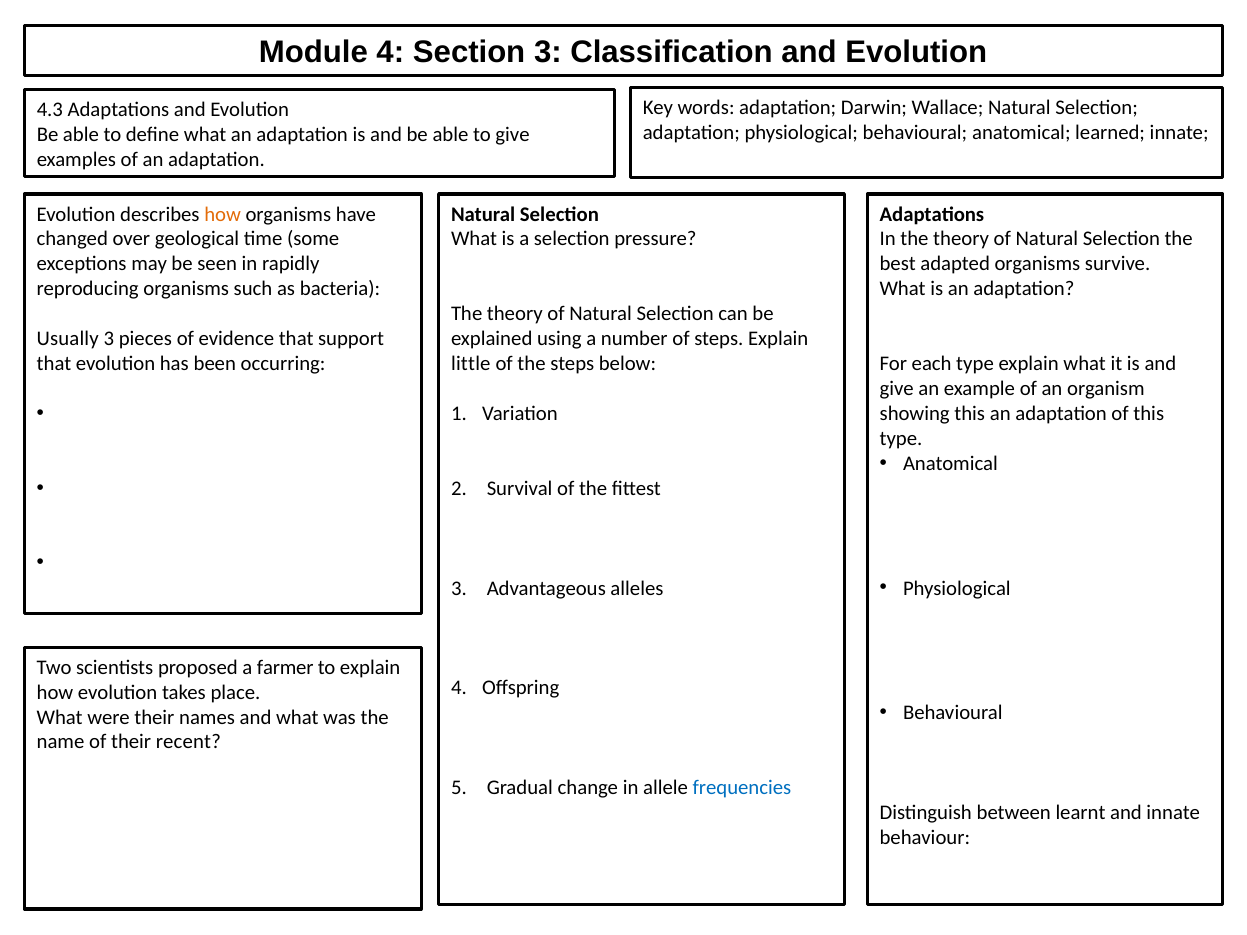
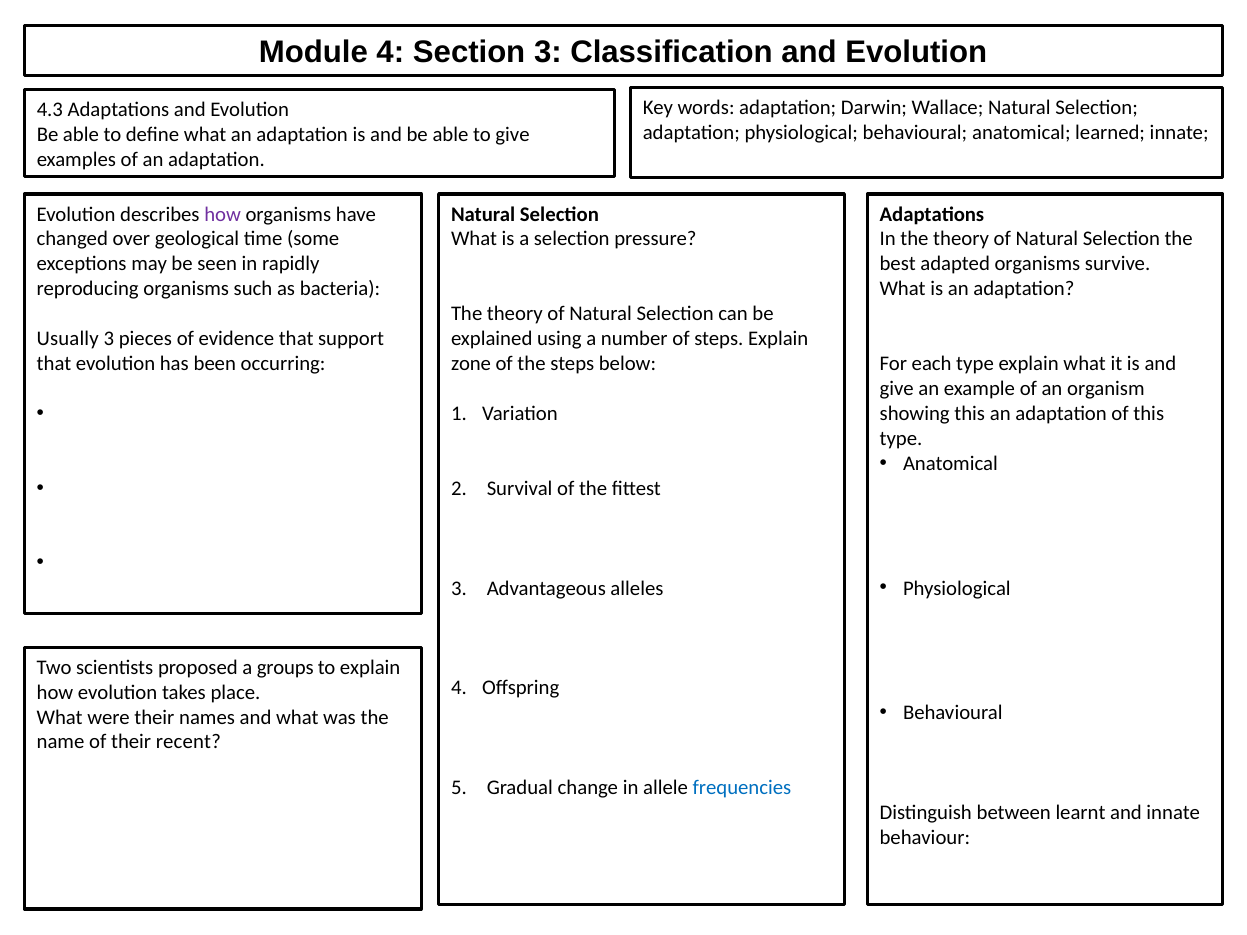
how colour: orange -> purple (223, 214)
little: little -> zone (471, 364)
farmer: farmer -> groups (285, 668)
